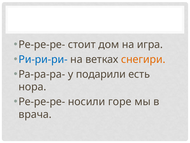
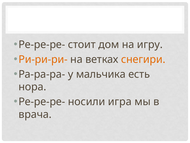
игра: игра -> игру (150, 44)
Ри-ри-ри- colour: blue -> orange (43, 59)
подарили: подарили -> мальчика (101, 74)
горе: горе -> игра (120, 101)
